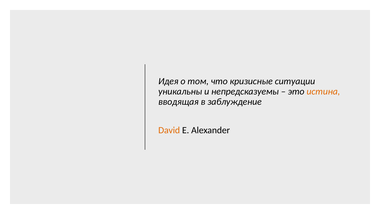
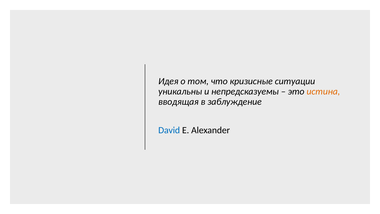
David colour: orange -> blue (169, 130)
